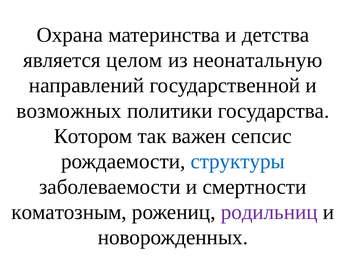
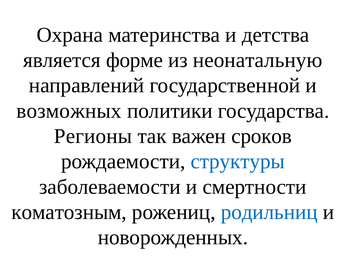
целом: целом -> форме (134, 60)
Котором: Котором -> Регионы (93, 136)
сепсис: сепсис -> сроков (262, 136)
родильниц colour: purple -> blue (269, 213)
